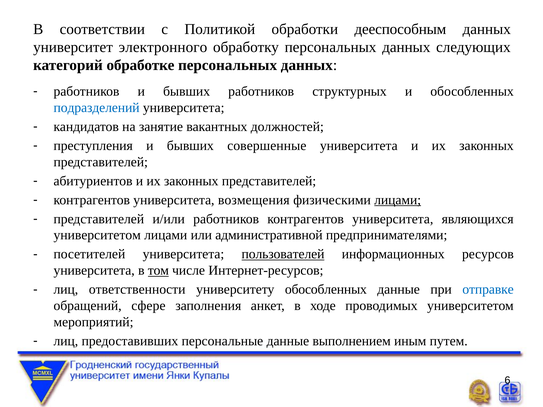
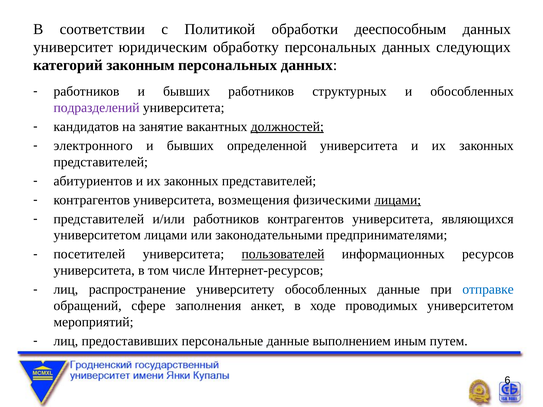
электронного: электронного -> юридическим (163, 47)
обработке: обработке -> законным (140, 65)
подразделений colour: blue -> purple (97, 108)
должностей underline: none -> present (287, 127)
преступления: преступления -> электронного (93, 146)
совершенные: совершенные -> определенной (267, 146)
административной: административной -> законодательными (269, 235)
том underline: present -> none (158, 271)
ответственности: ответственности -> распространение (137, 290)
